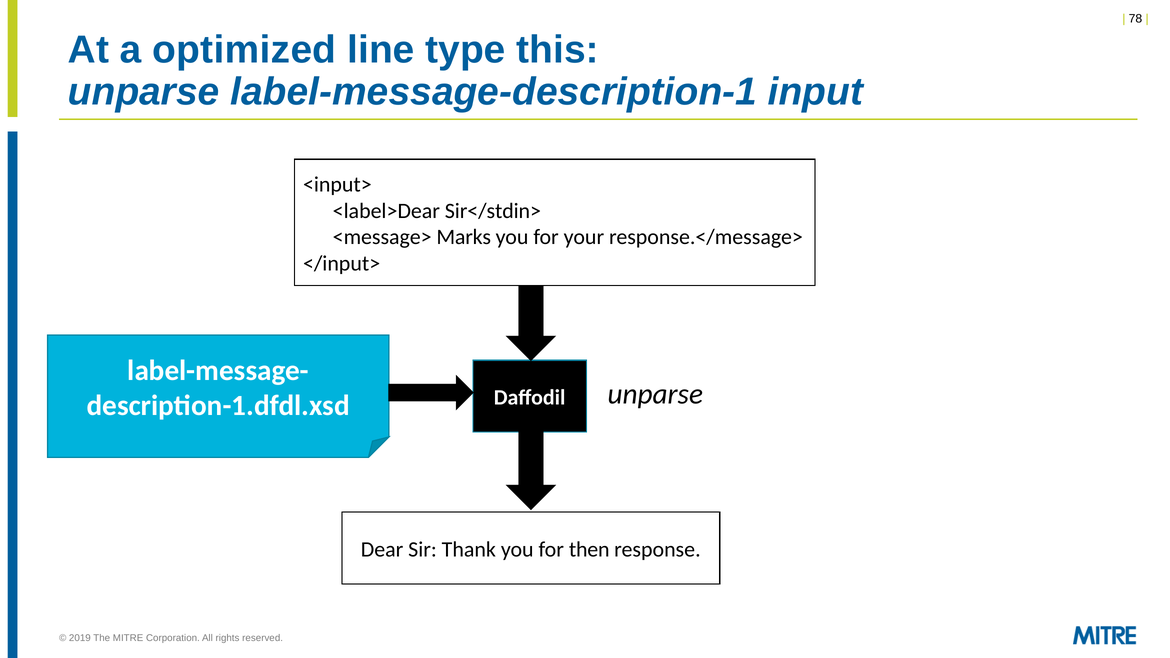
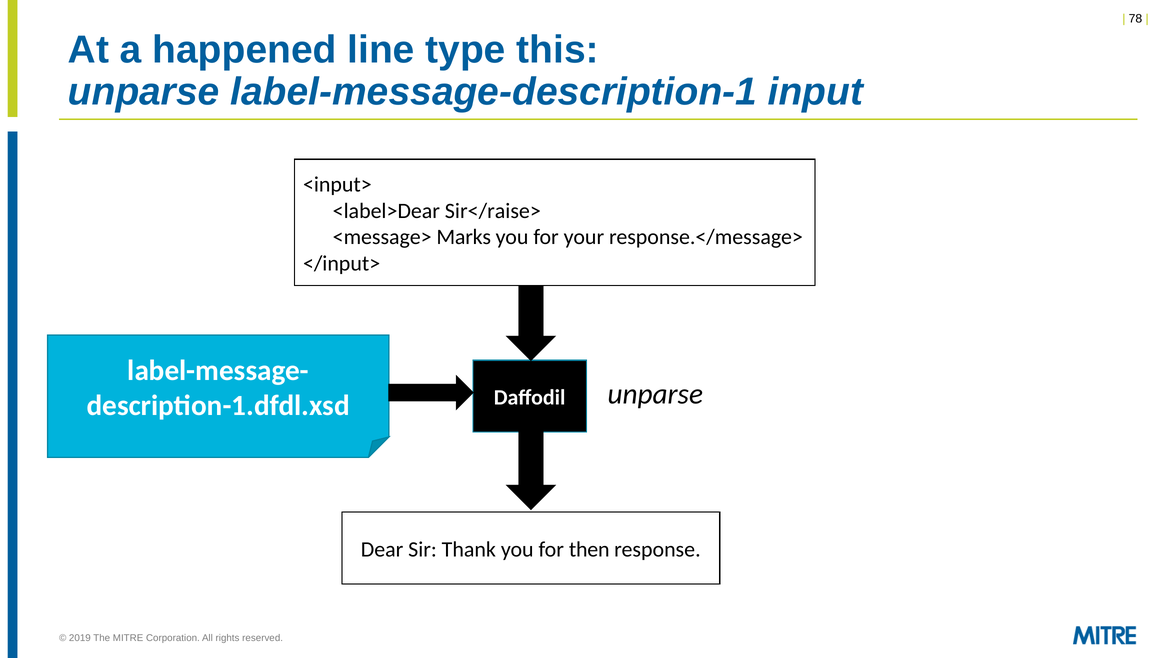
optimized: optimized -> happened (244, 50)
Sir</stdin>: Sir</stdin> -> Sir</raise> (493, 211)
